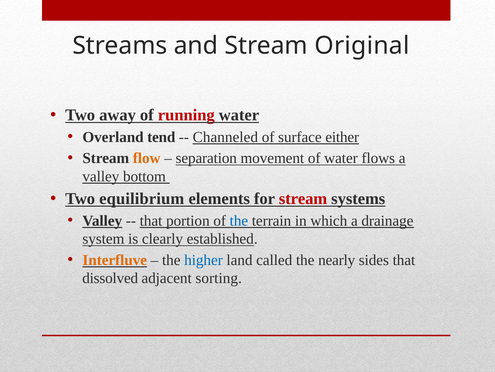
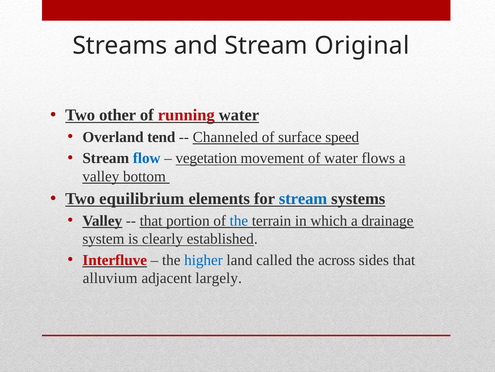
away: away -> other (118, 115)
either: either -> speed (342, 137)
flow colour: orange -> blue (147, 158)
separation: separation -> vegetation (206, 158)
stream colour: red -> blue (303, 198)
Interfluve colour: orange -> red (115, 260)
nearly: nearly -> across (337, 260)
dissolved: dissolved -> alluvium (110, 278)
sorting: sorting -> largely (219, 278)
